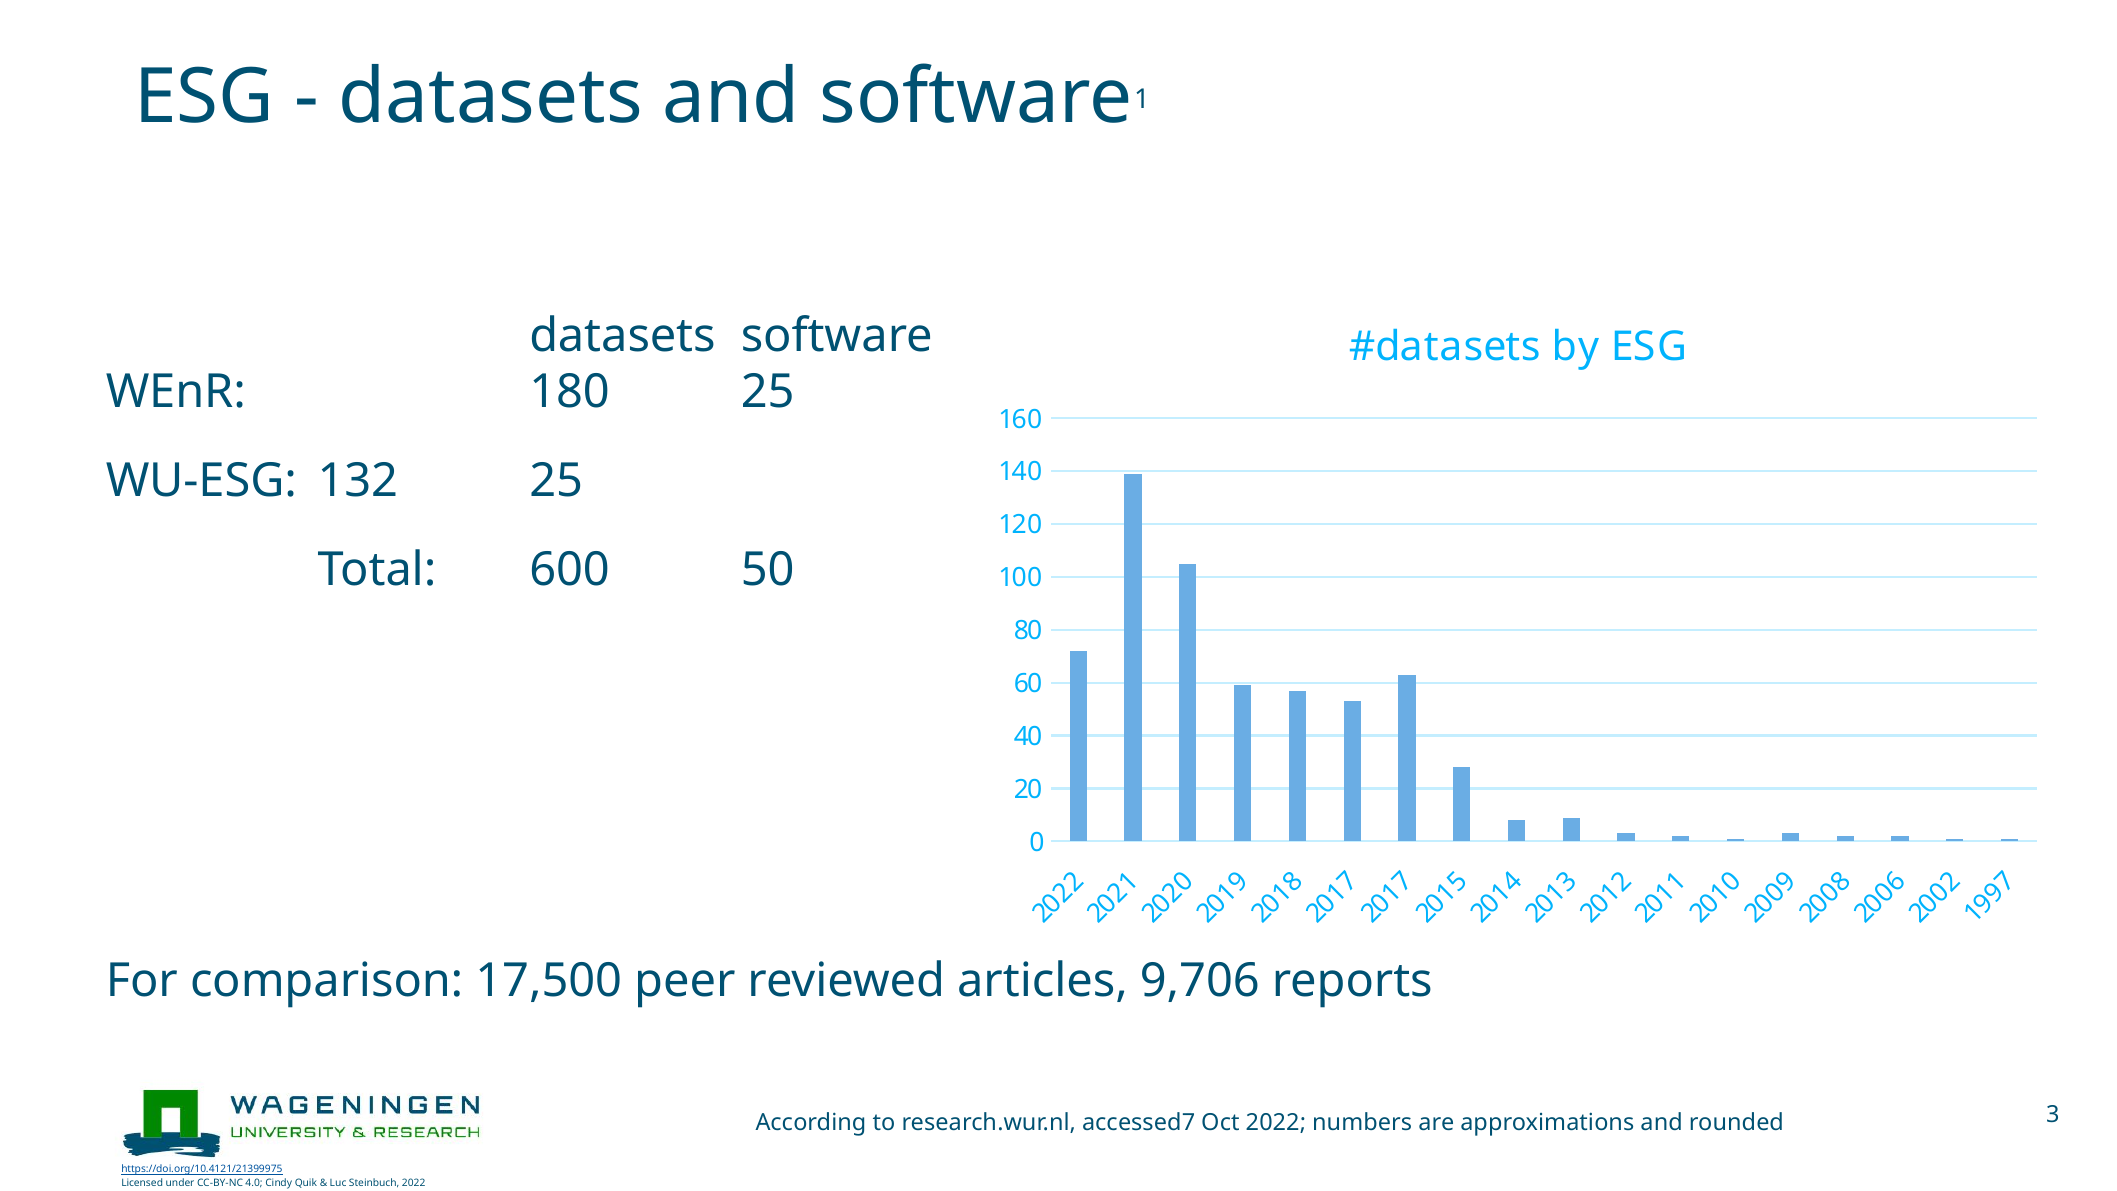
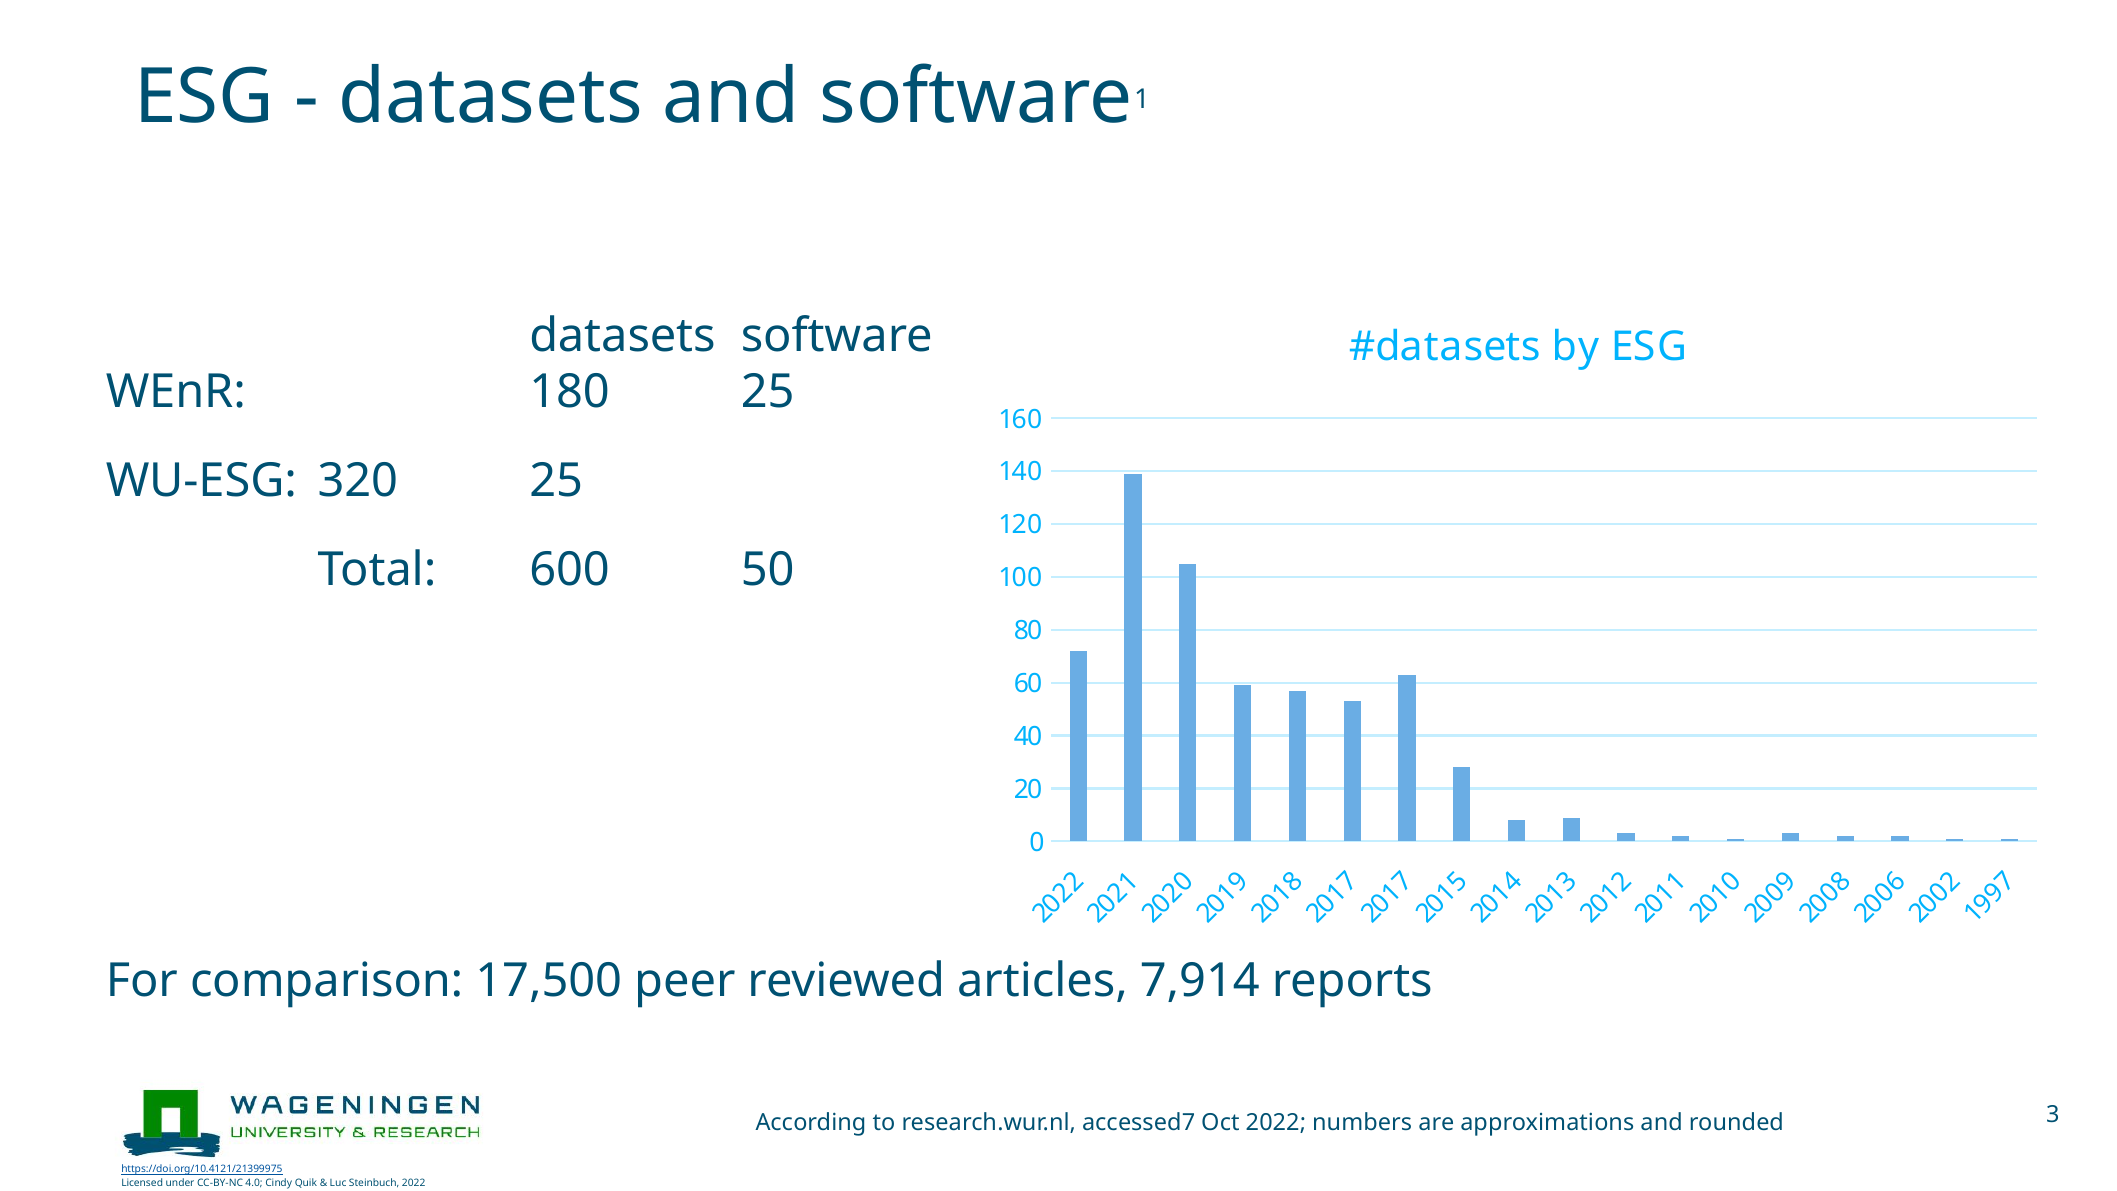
132: 132 -> 320 (358, 481)
9,706: 9,706 -> 7,914 (1200, 981)
